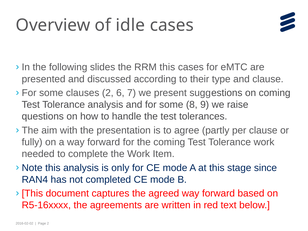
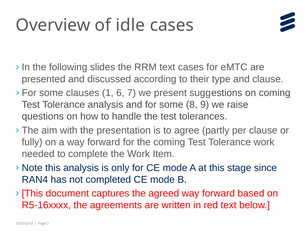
RRM this: this -> text (167, 67)
clauses 2: 2 -> 1 (108, 93)
